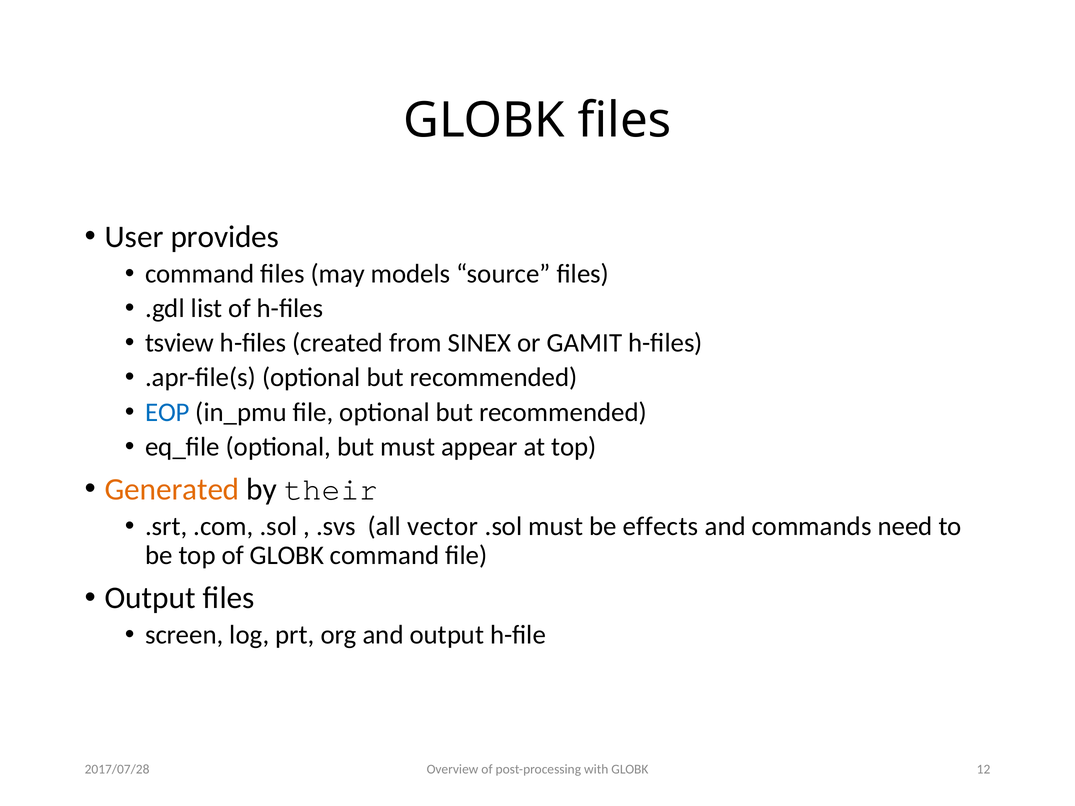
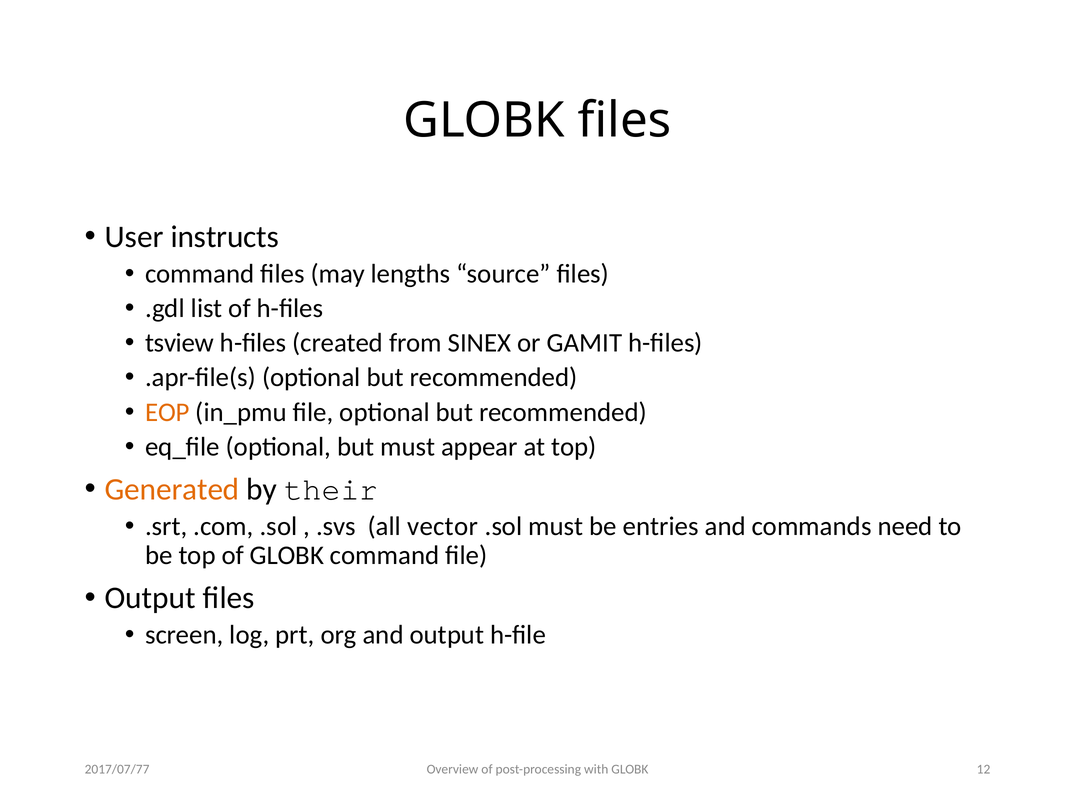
provides: provides -> instructs (225, 237)
models: models -> lengths (411, 274)
EOP colour: blue -> orange (167, 412)
effects: effects -> entries (661, 527)
2017/07/28: 2017/07/28 -> 2017/07/77 (117, 770)
